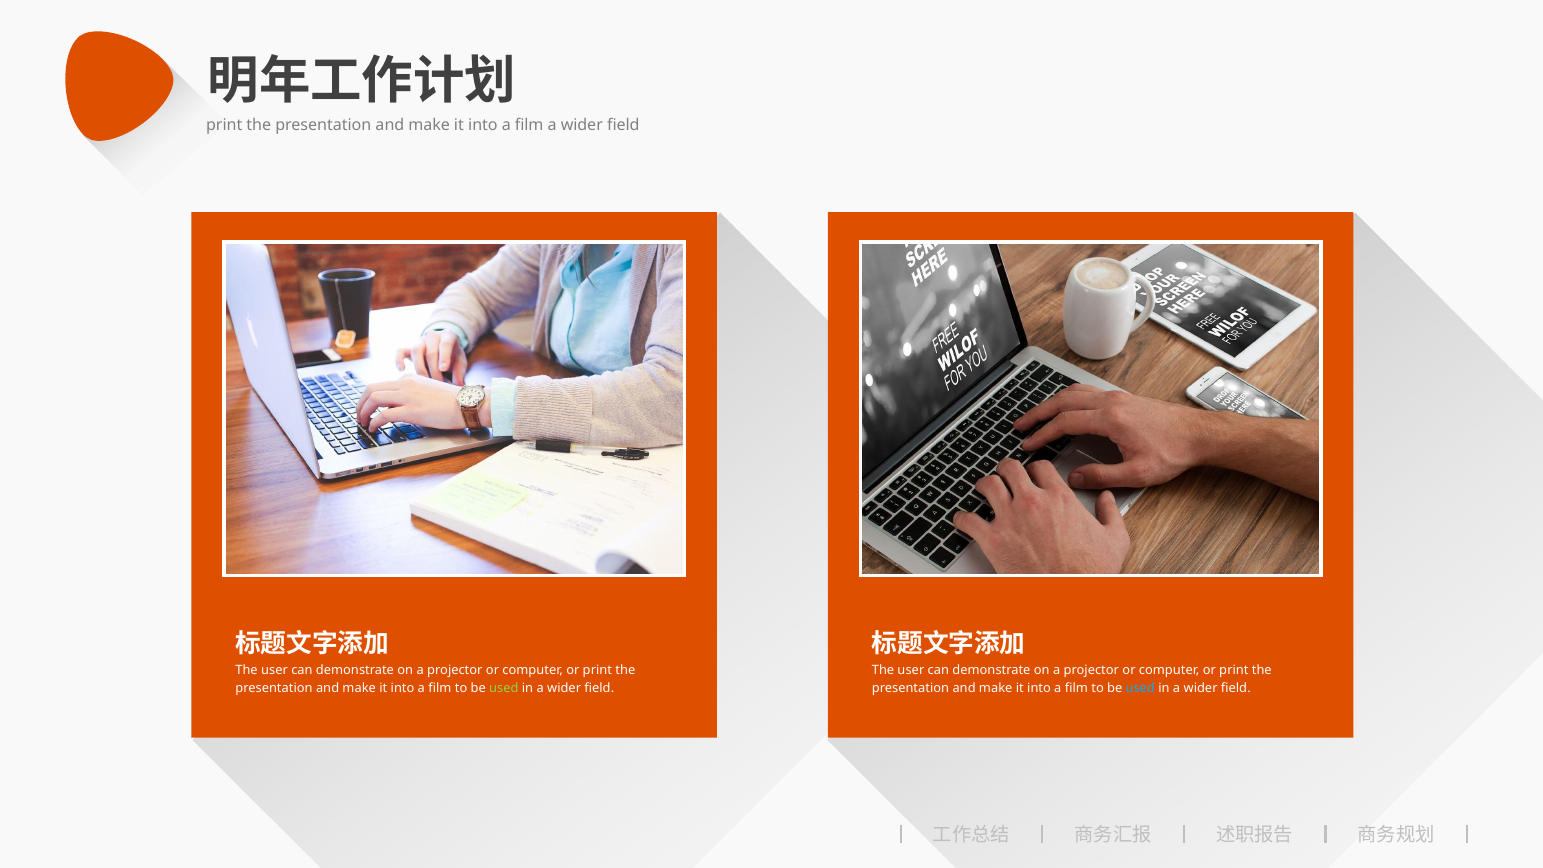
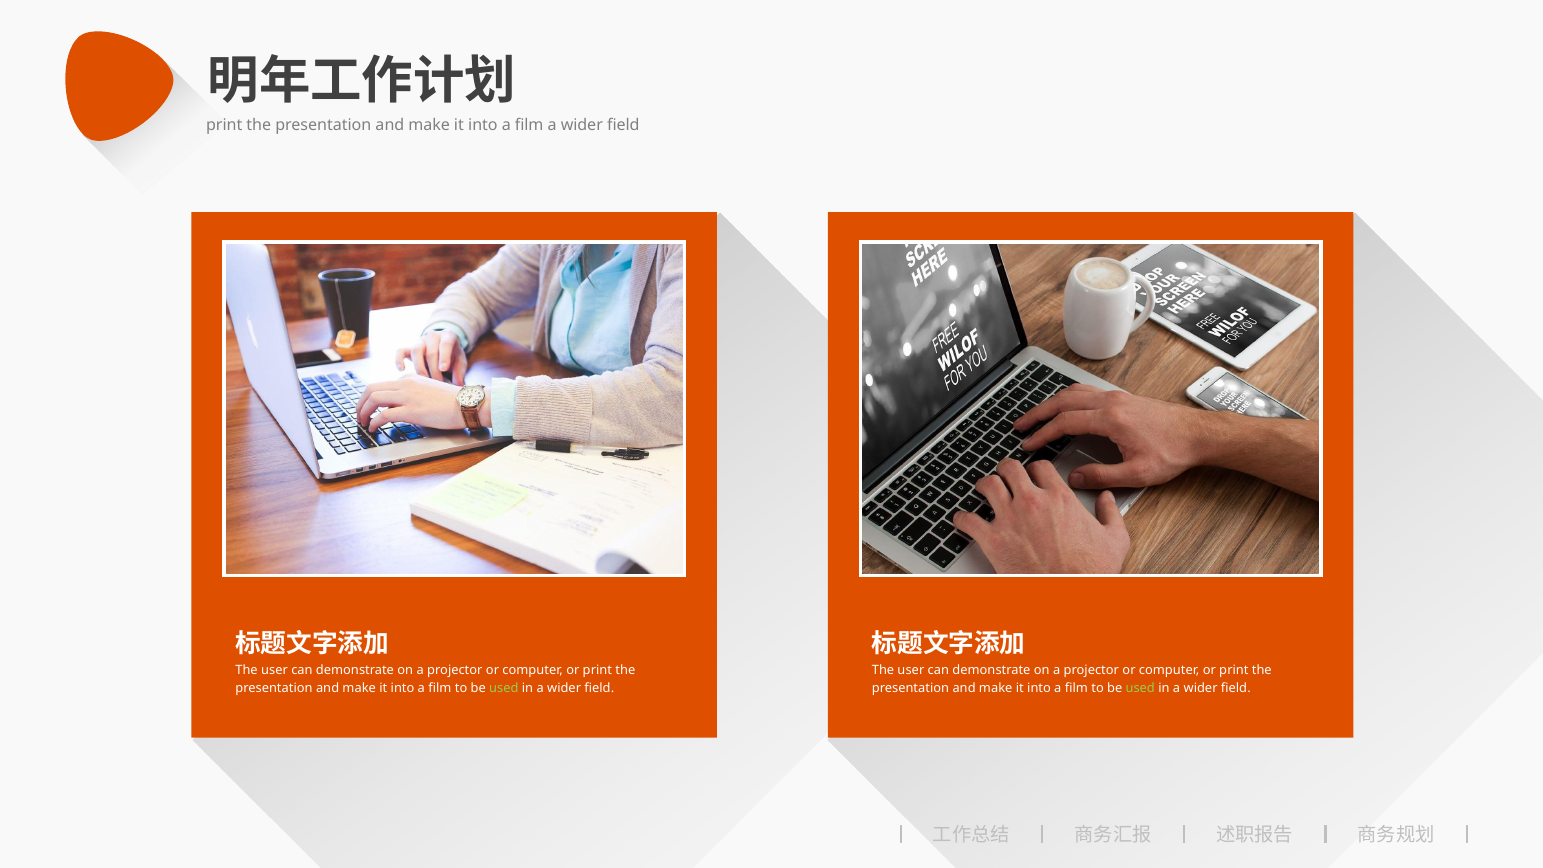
used colour: light blue -> light green (1140, 688)
